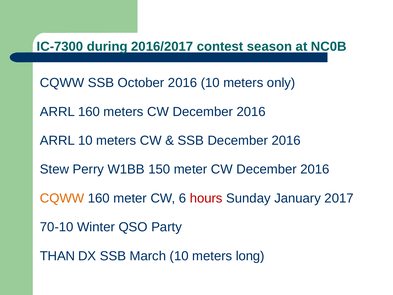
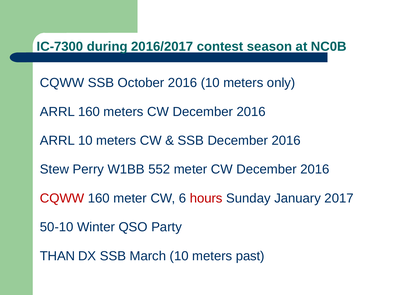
150: 150 -> 552 (159, 169)
CQWW colour: orange -> red (62, 198)
70-10: 70-10 -> 50-10 (57, 227)
long: long -> past (250, 256)
